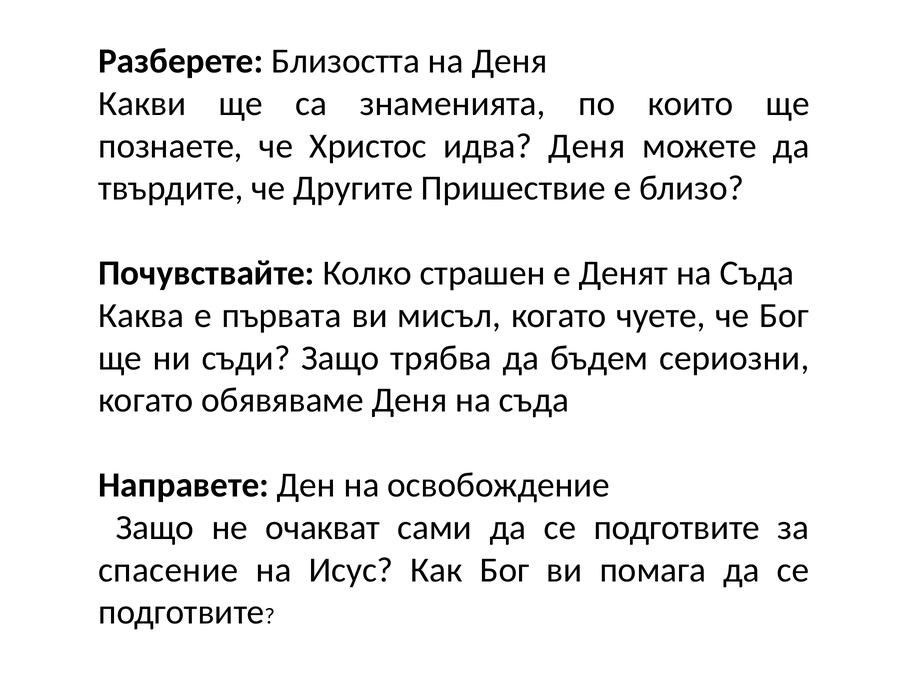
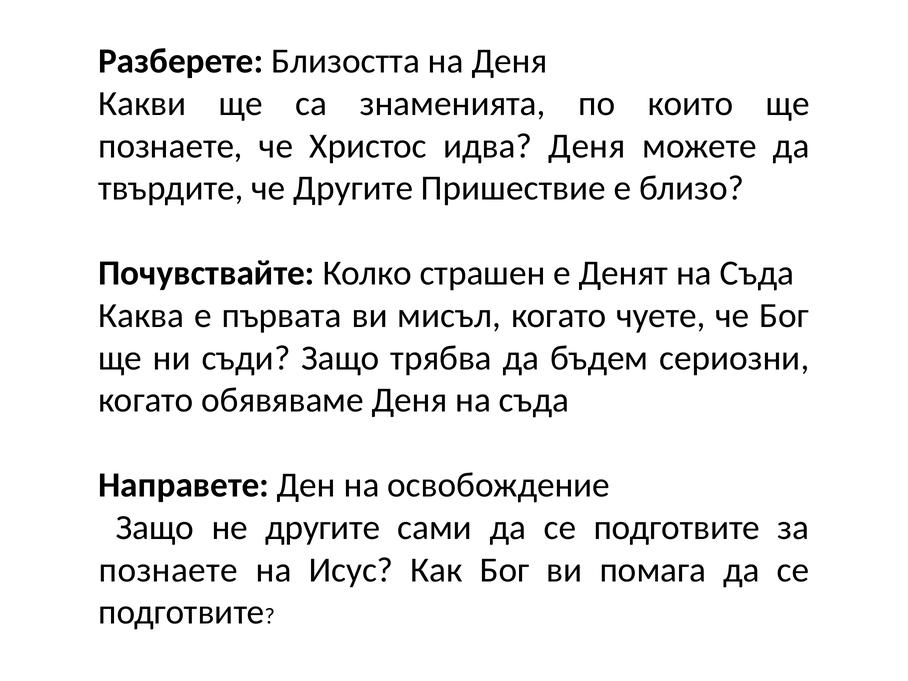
не очакват: очакват -> другите (323, 527)
спасение: спасение -> познаете (168, 570)
